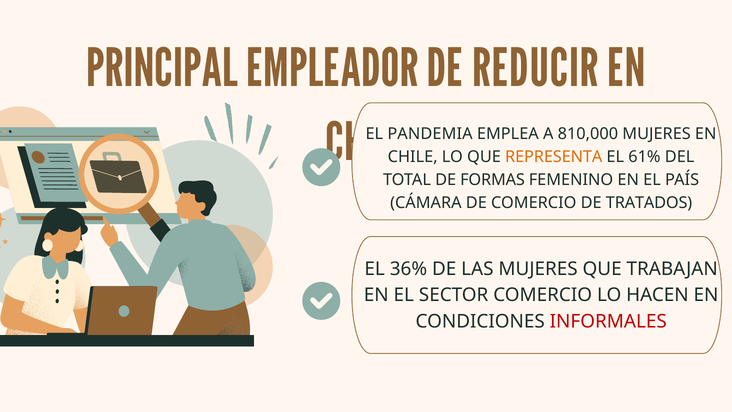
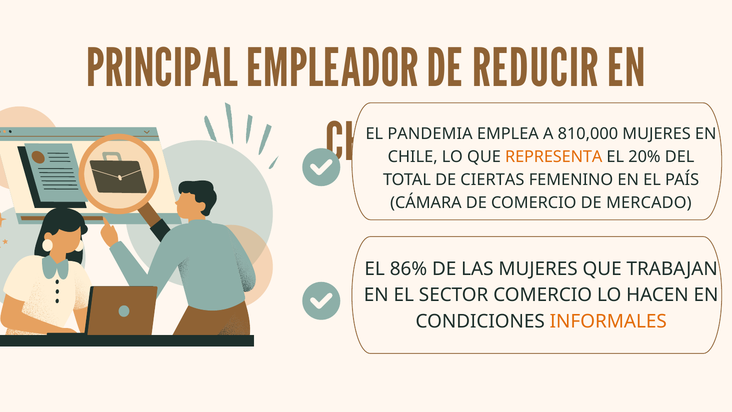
61%: 61% -> 20% (644, 157)
FORMAS: FORMAS -> CIERTAS (492, 180)
TRATADOS: TRATADOS -> MERCADO (649, 203)
36%: 36% -> 86% (408, 269)
INFORMALES colour: red -> orange (608, 321)
